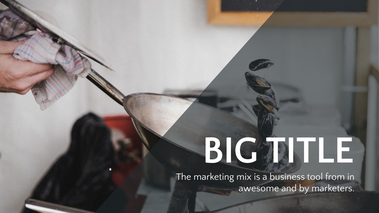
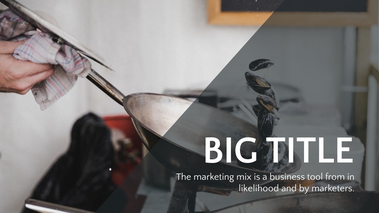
awesome: awesome -> likelihood (259, 188)
